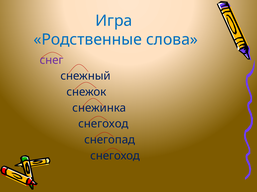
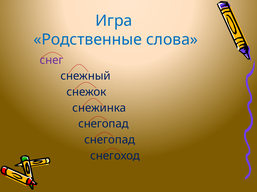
снегоход: снегоход -> снегопад (103, 124)
